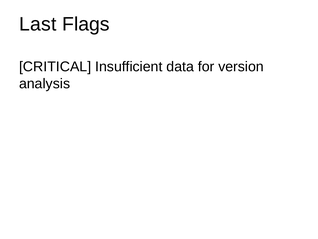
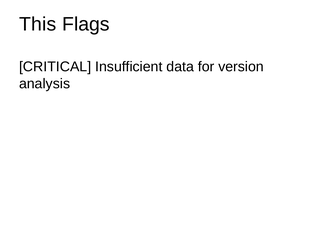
Last: Last -> This (38, 24)
